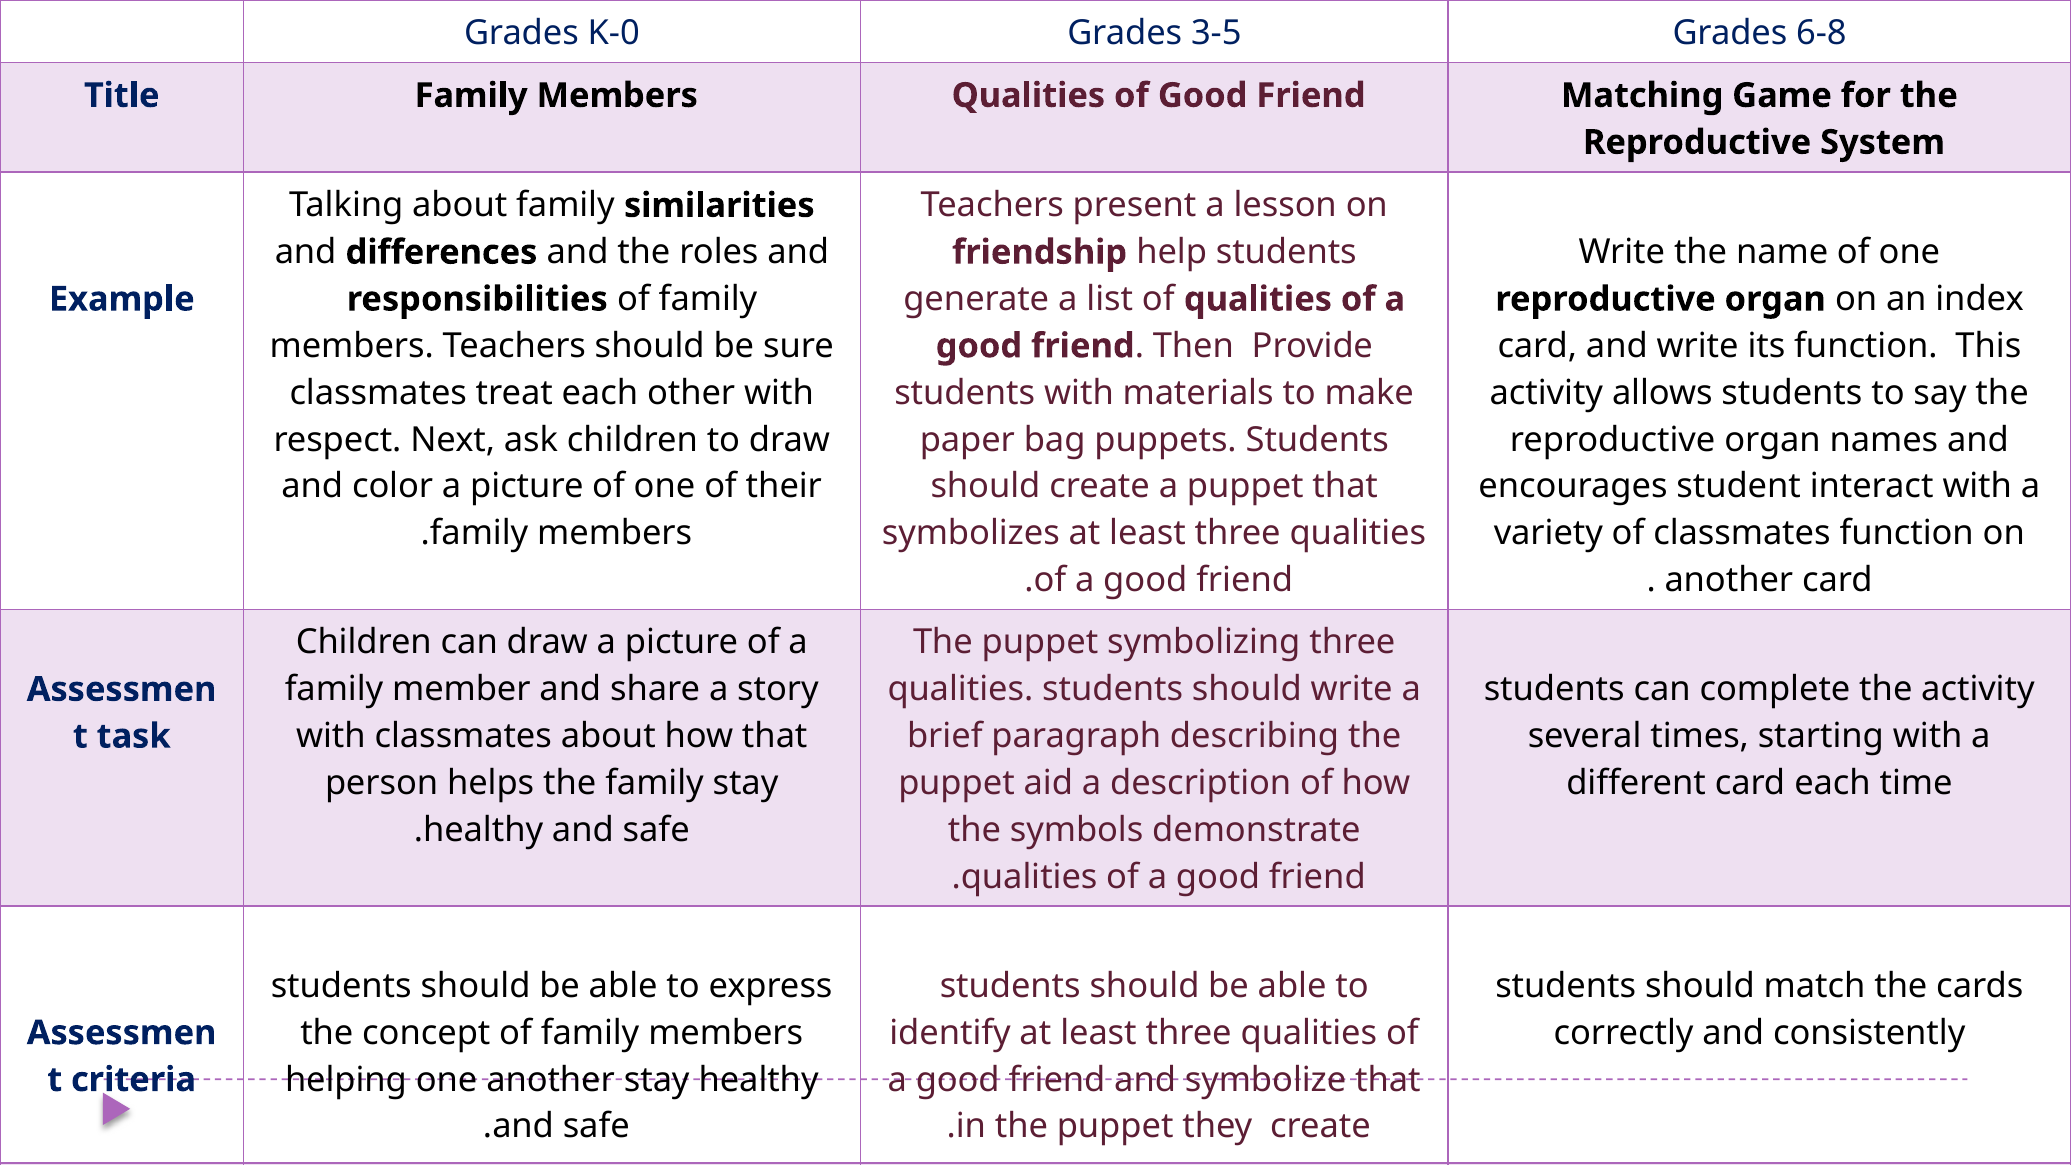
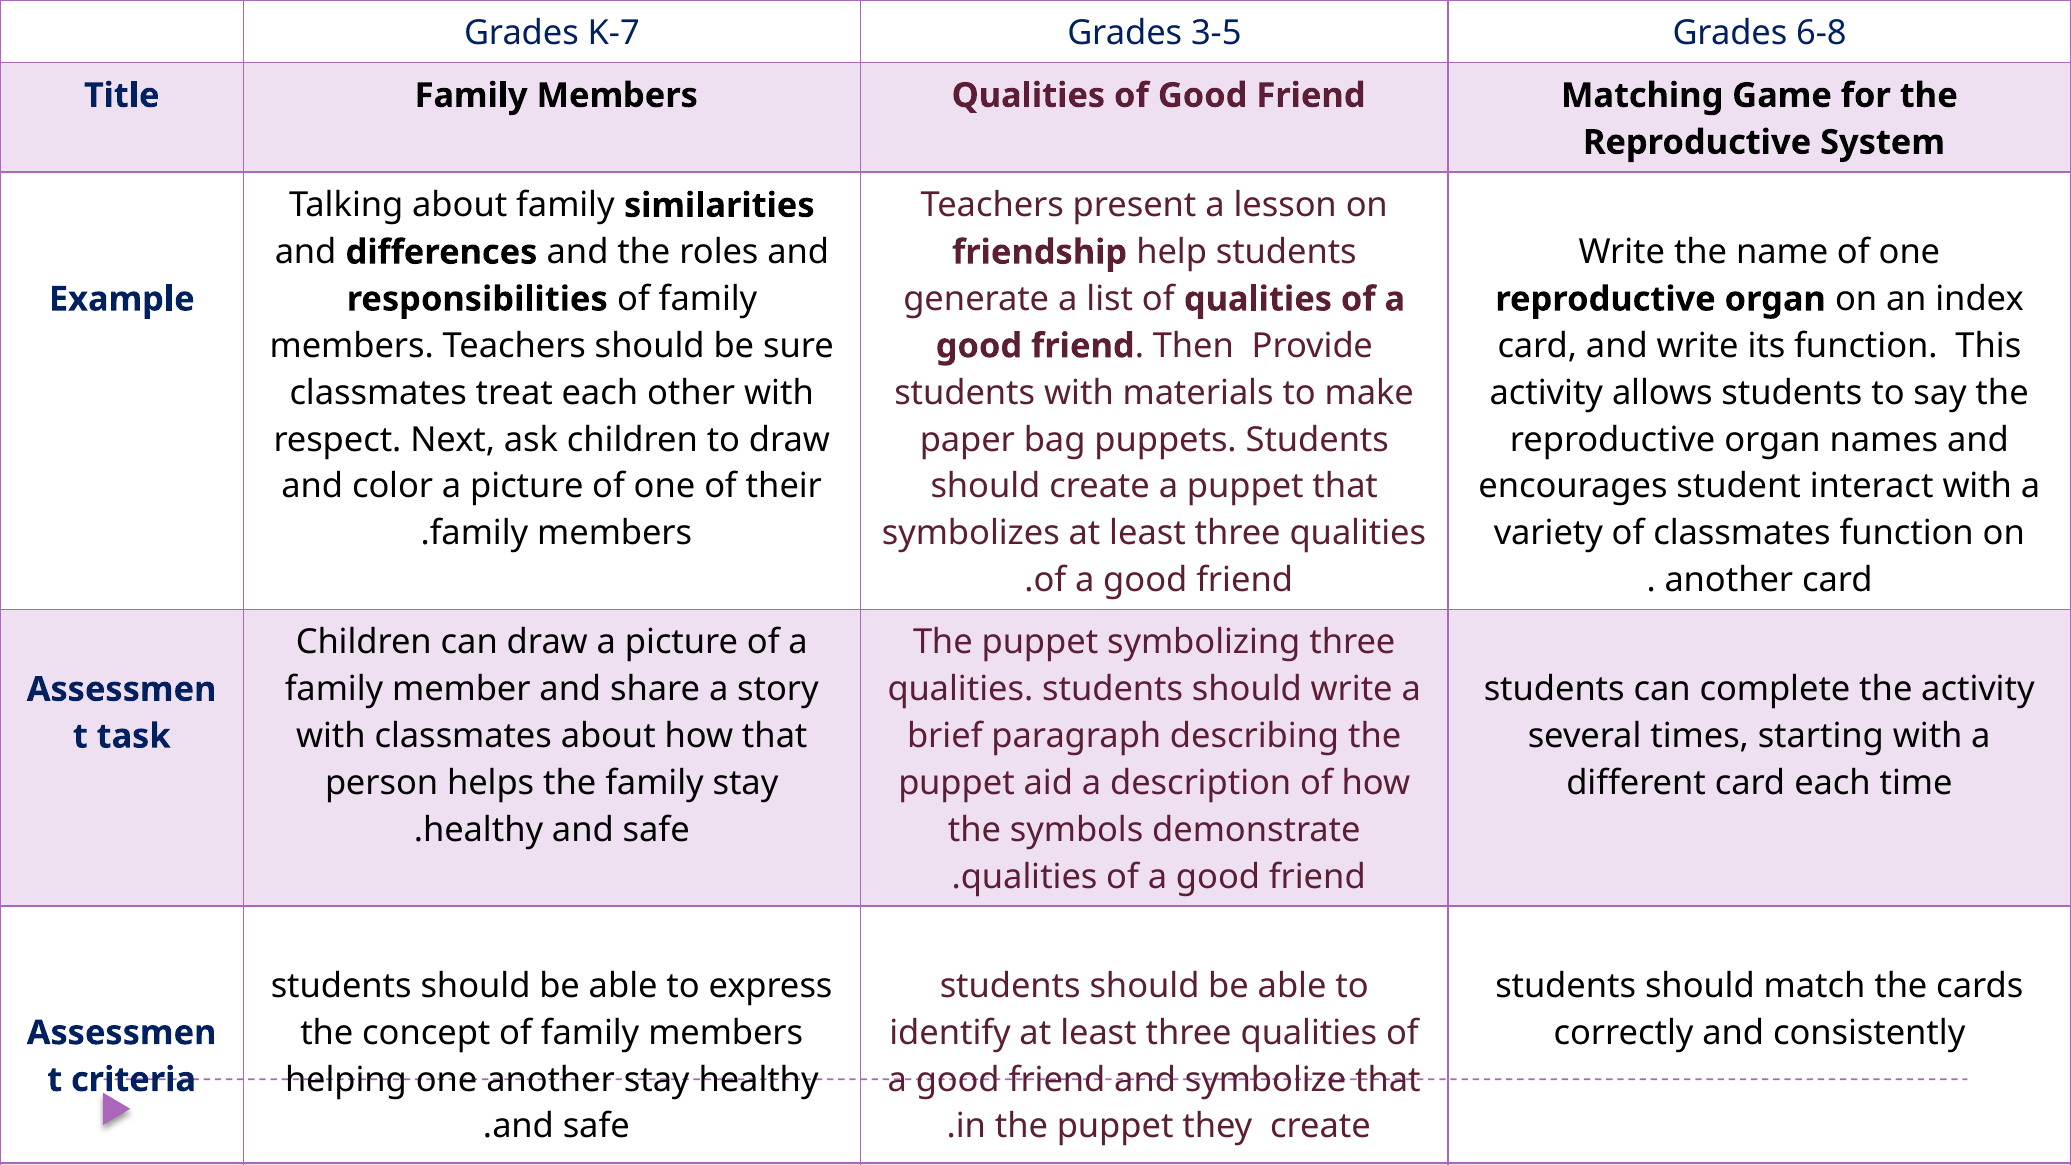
K-0: K-0 -> K-7 (614, 33)
